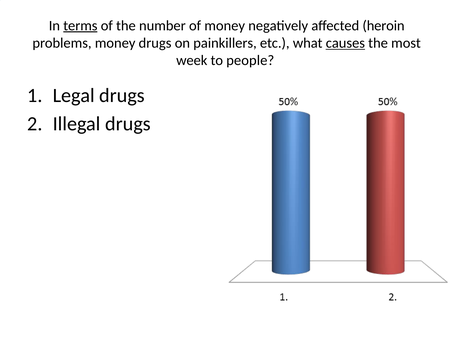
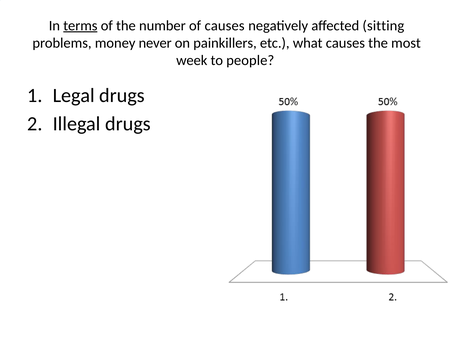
of money: money -> causes (225, 26)
heroin: heroin -> sitting (383, 26)
money drugs: drugs -> never (155, 43)
causes underline: present -> none (345, 43)
